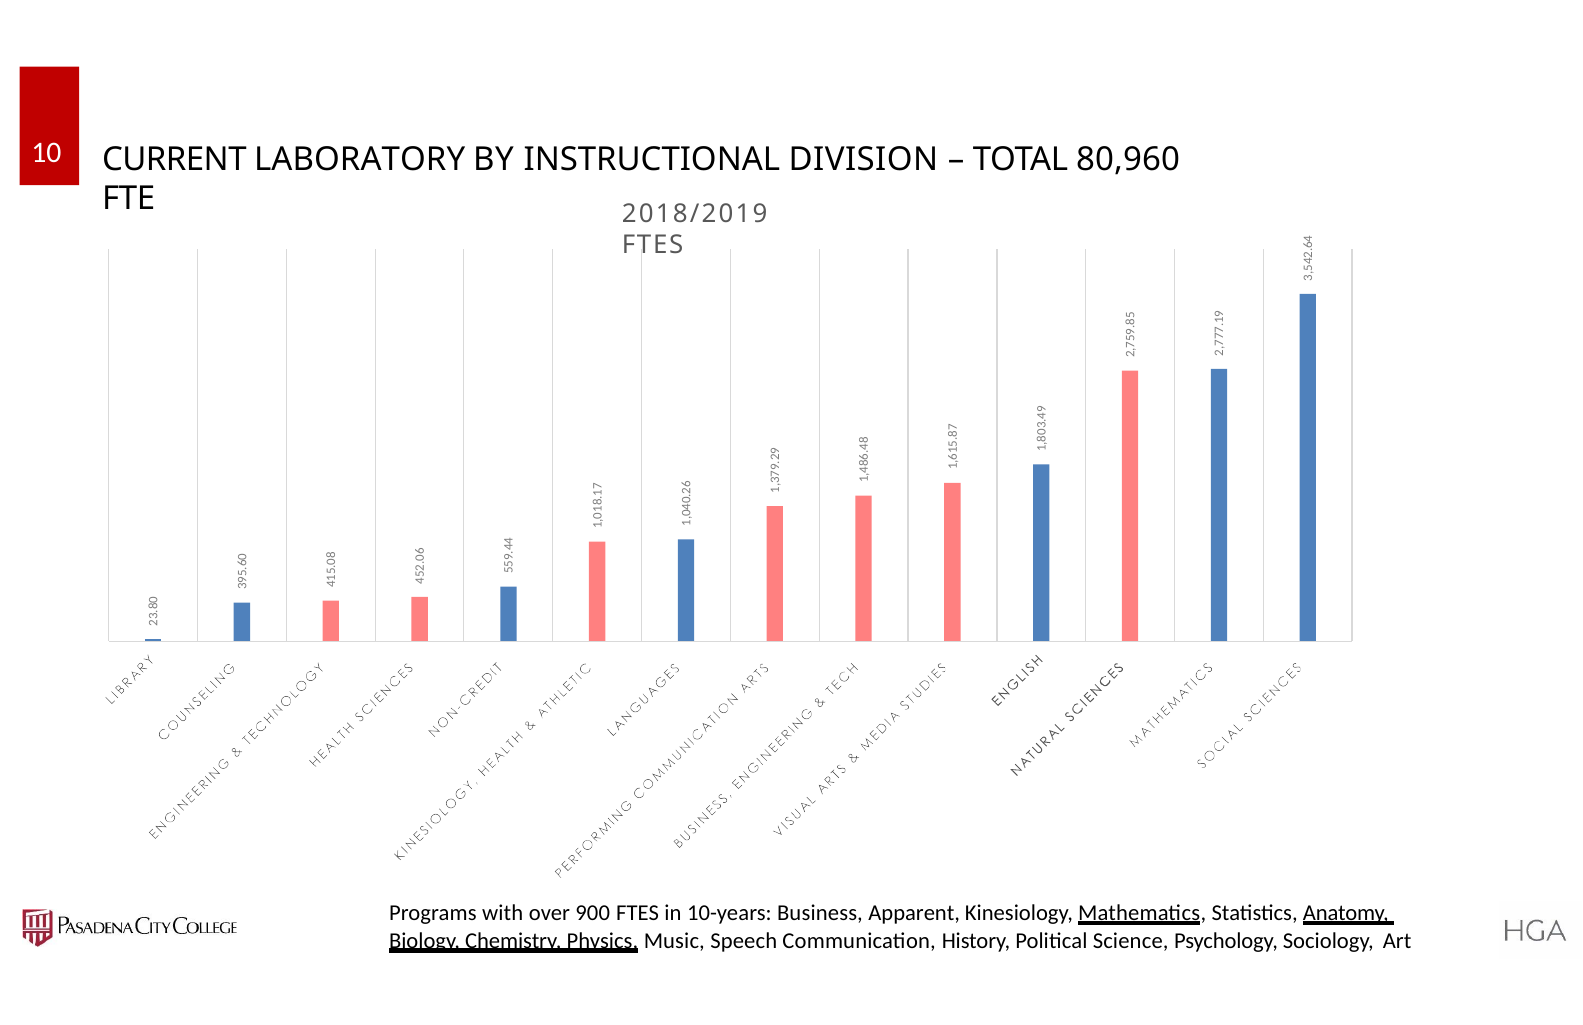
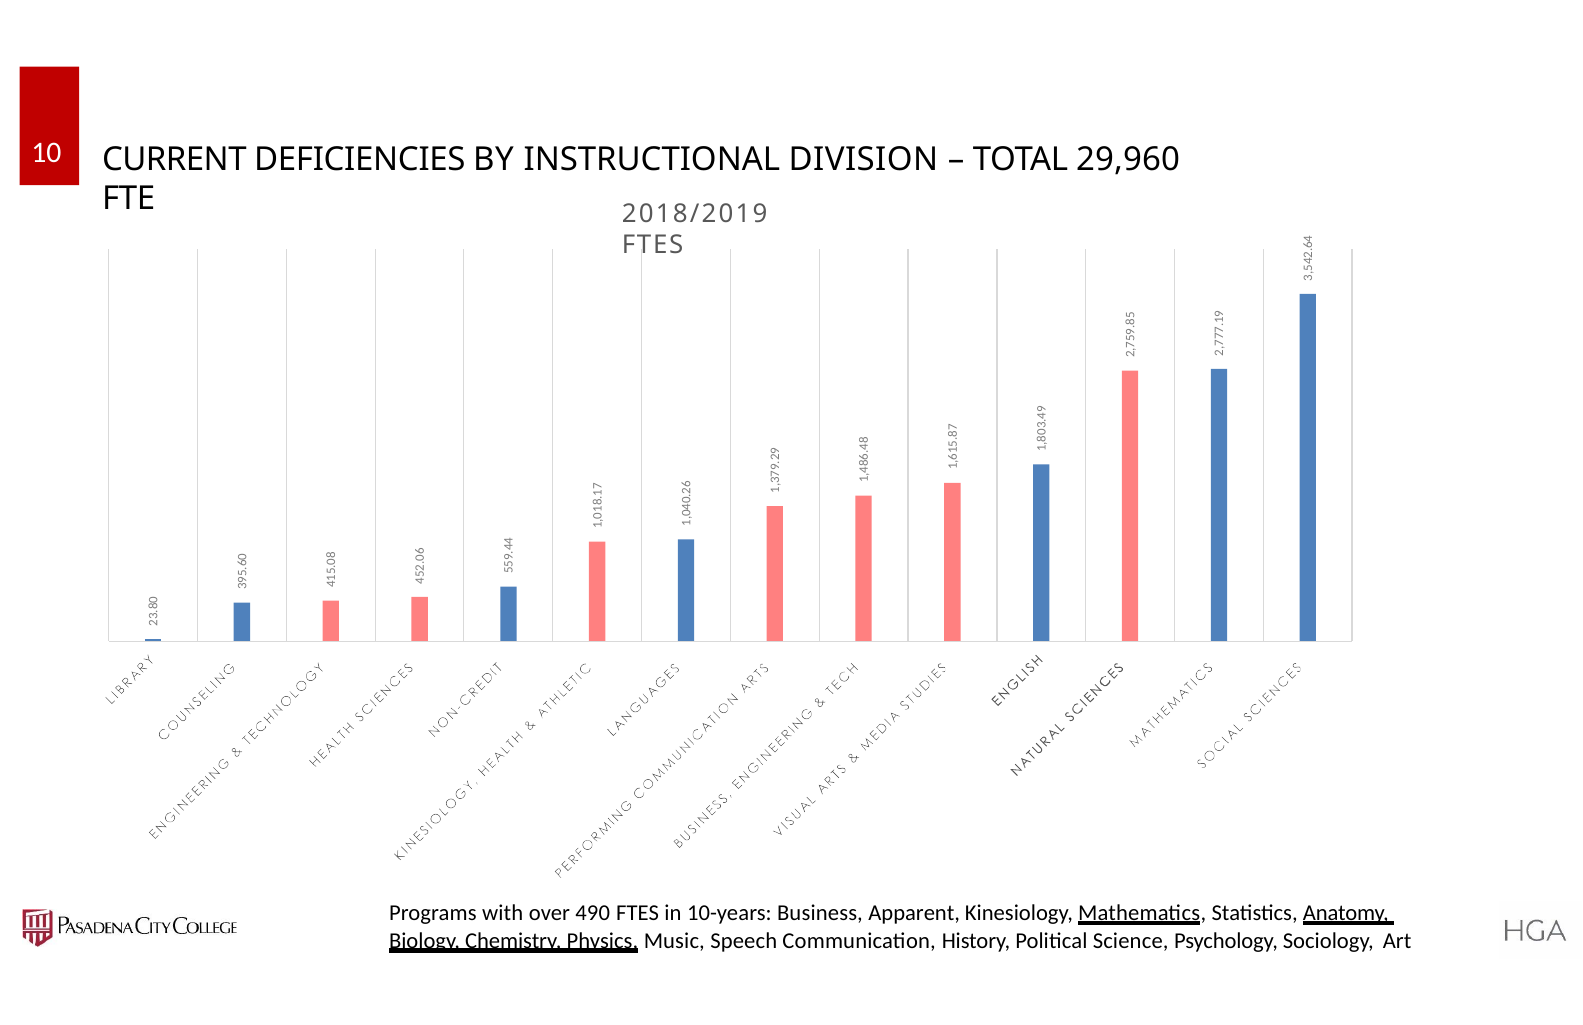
LABORATORY: LABORATORY -> DEFICIENCIES (360, 159)
80,960: 80,960 -> 29,960 (1128, 159)
900: 900 -> 490 (593, 913)
